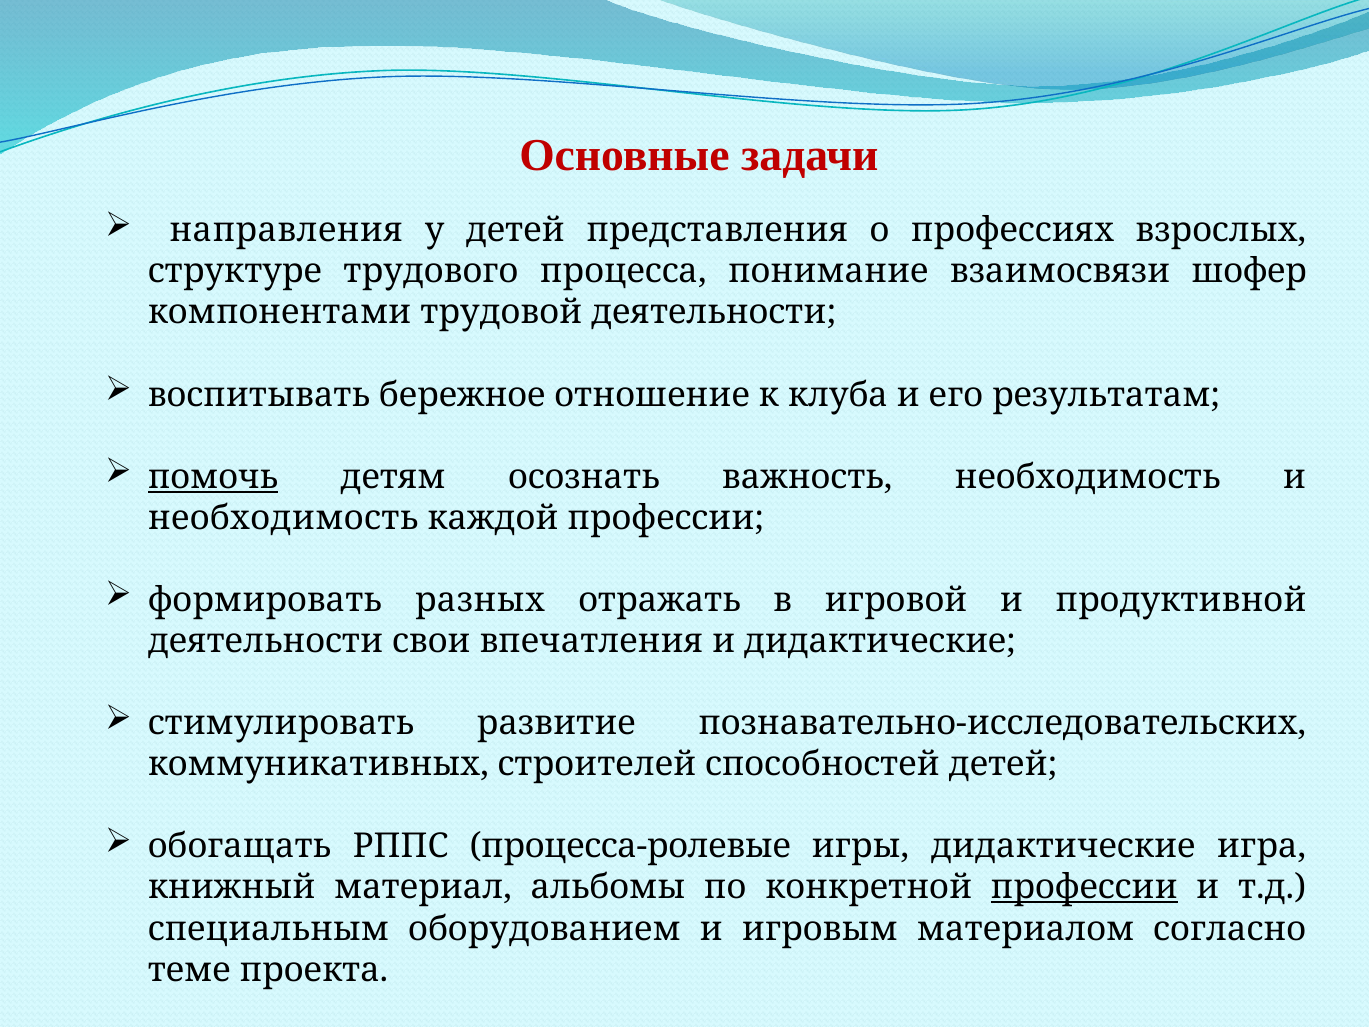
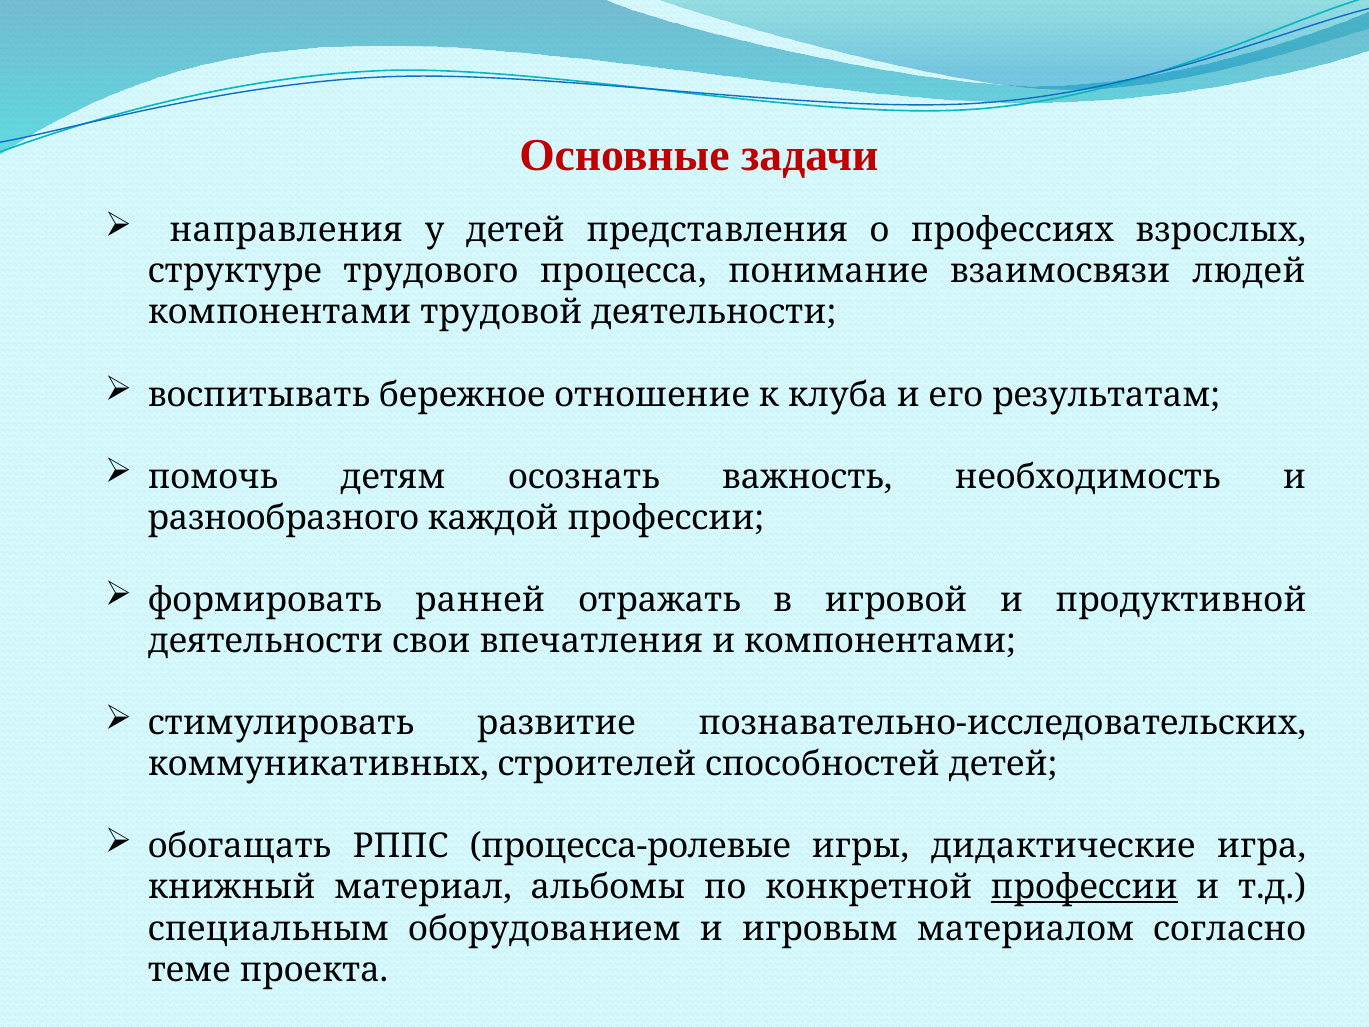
шофер: шофер -> людей (1249, 271)
помочь underline: present -> none (213, 477)
необходимость: необходимость -> разнообразного (283, 518)
разных: разных -> ранней (480, 600)
и дидактические: дидактические -> компонентами (880, 641)
